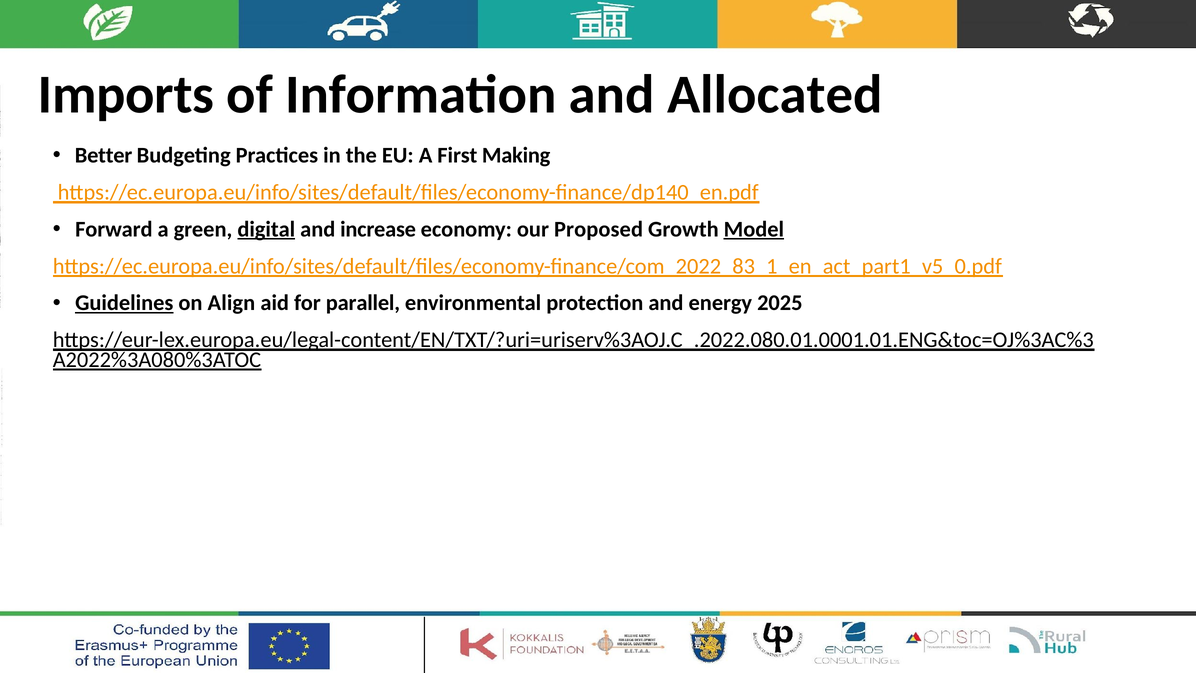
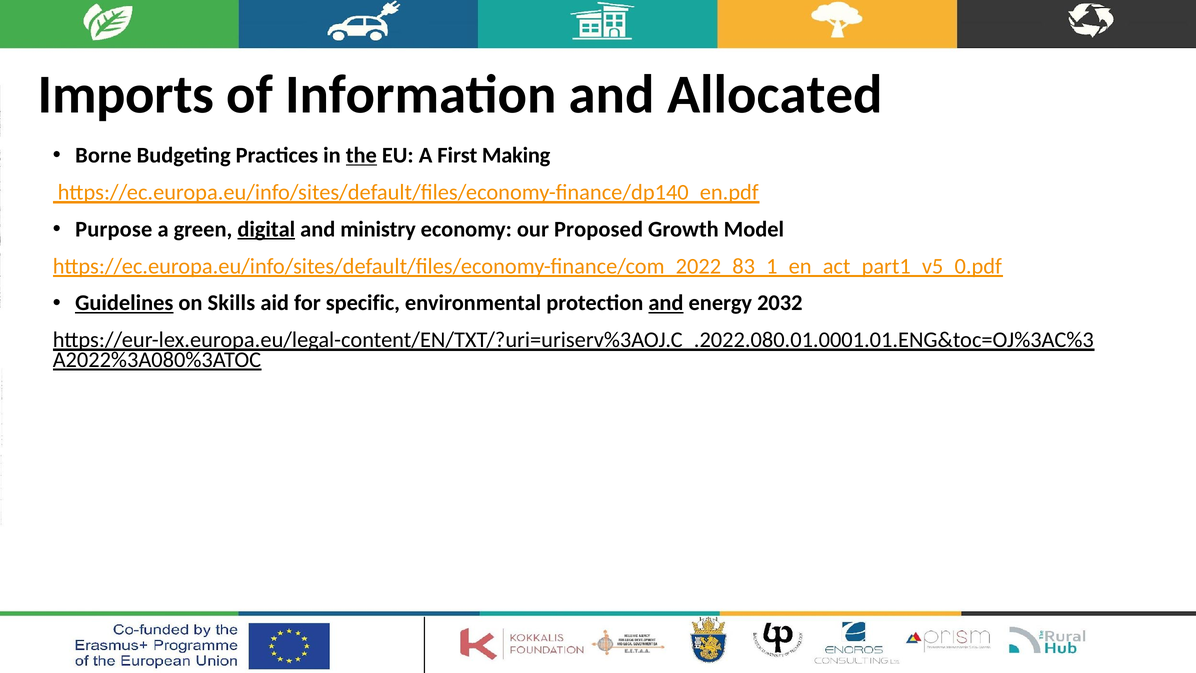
Better: Better -> Borne (103, 155)
the underline: none -> present (361, 155)
Forward: Forward -> Purpose (114, 229)
increase: increase -> ministry (378, 229)
Model underline: present -> none (754, 229)
Align: Align -> Skills (231, 303)
parallel: parallel -> specific (363, 303)
and underline: none -> present (666, 303)
2025: 2025 -> 2032 (780, 303)
